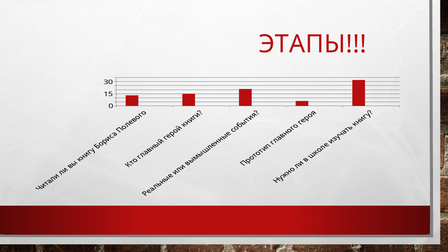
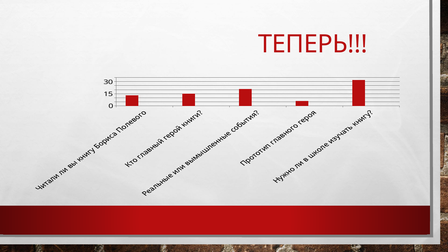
ЭТАПЫ: ЭТАПЫ -> ТЕПЕРЬ (313, 44)
